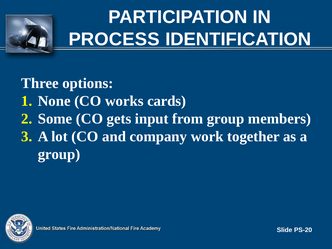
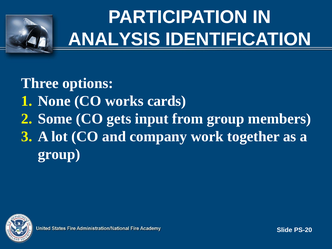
PROCESS: PROCESS -> ANALYSIS (114, 39)
